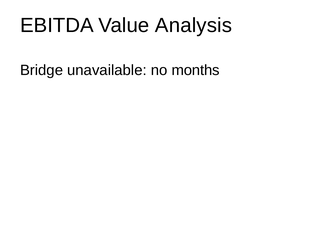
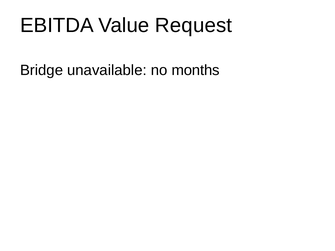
Analysis: Analysis -> Request (194, 25)
